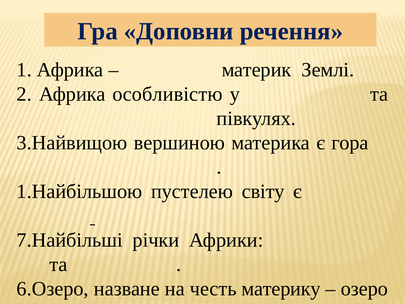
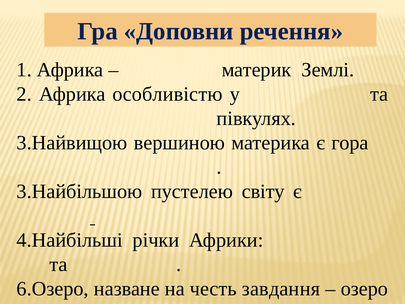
1.Найбільшою: 1.Найбільшою -> 3.Найбільшою (79, 191)
7.Найбільші: 7.Найбільші -> 4.Найбільші (70, 240)
материку: материку -> завдання (281, 289)
